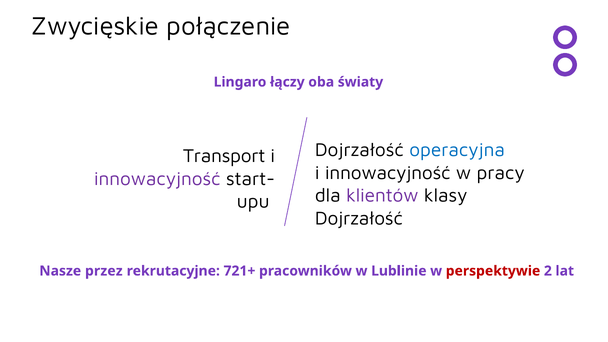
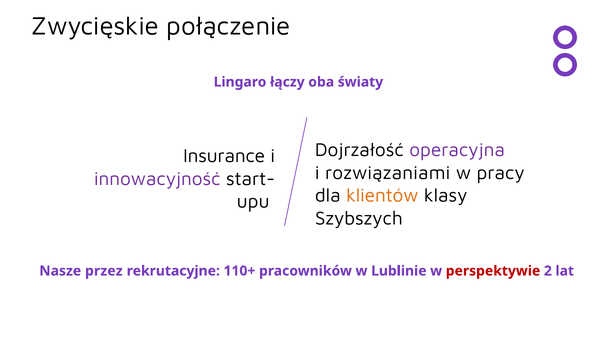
operacyjna colour: blue -> purple (457, 150)
Transport: Transport -> Insurance (224, 156)
innowacyjność: innowacyjność -> rozwiązaniami (388, 173)
klientów colour: purple -> orange (382, 196)
Dojrzałość: Dojrzałość -> Szybszych (359, 218)
721+: 721+ -> 110+ (239, 271)
